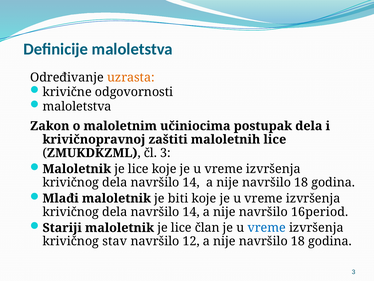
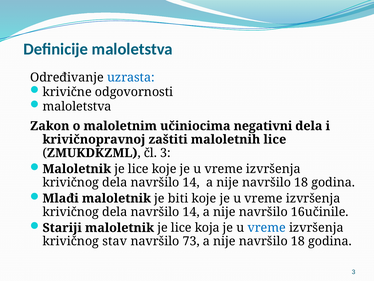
uzrasta colour: orange -> blue (131, 77)
postupak: postupak -> negativni (263, 126)
16period: 16period -> 16učinile (320, 212)
član: član -> koja (207, 227)
12: 12 -> 73 (191, 241)
